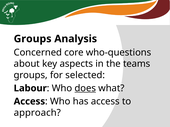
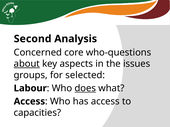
Groups: Groups -> Second (33, 39)
about underline: none -> present (27, 64)
teams: teams -> issues (137, 64)
approach: approach -> capacities (37, 113)
